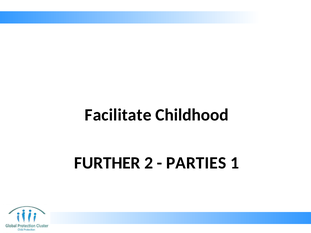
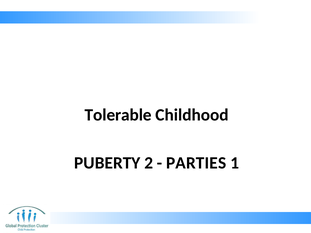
Facilitate: Facilitate -> Tolerable (118, 115)
FURTHER: FURTHER -> PUBERTY (107, 163)
